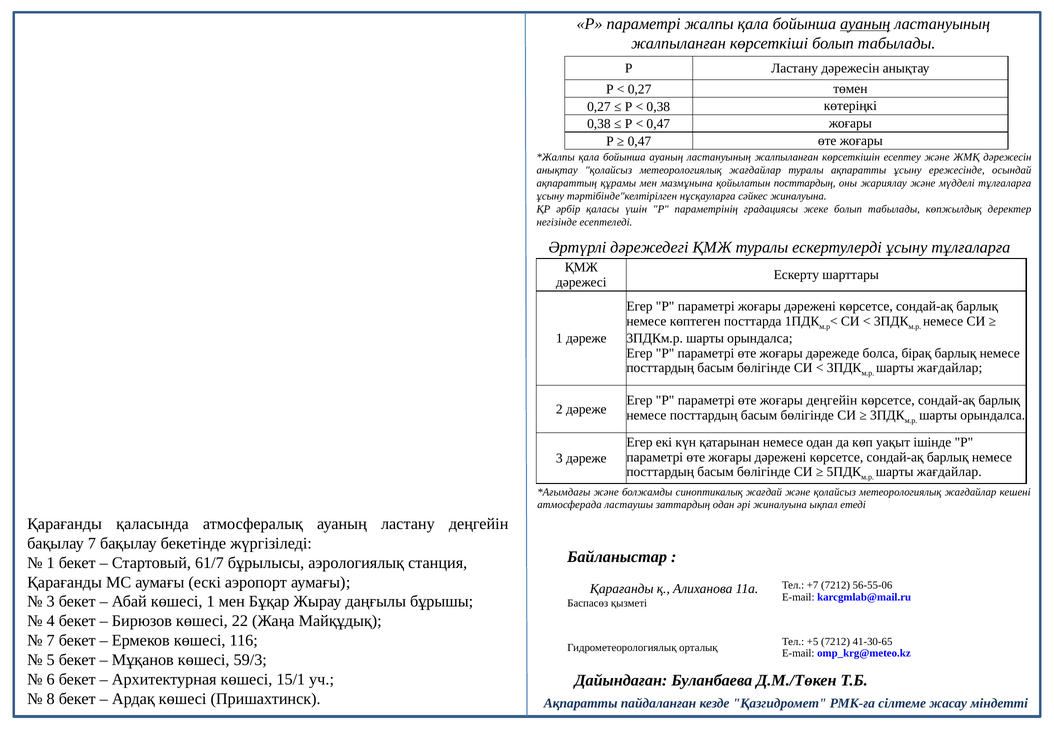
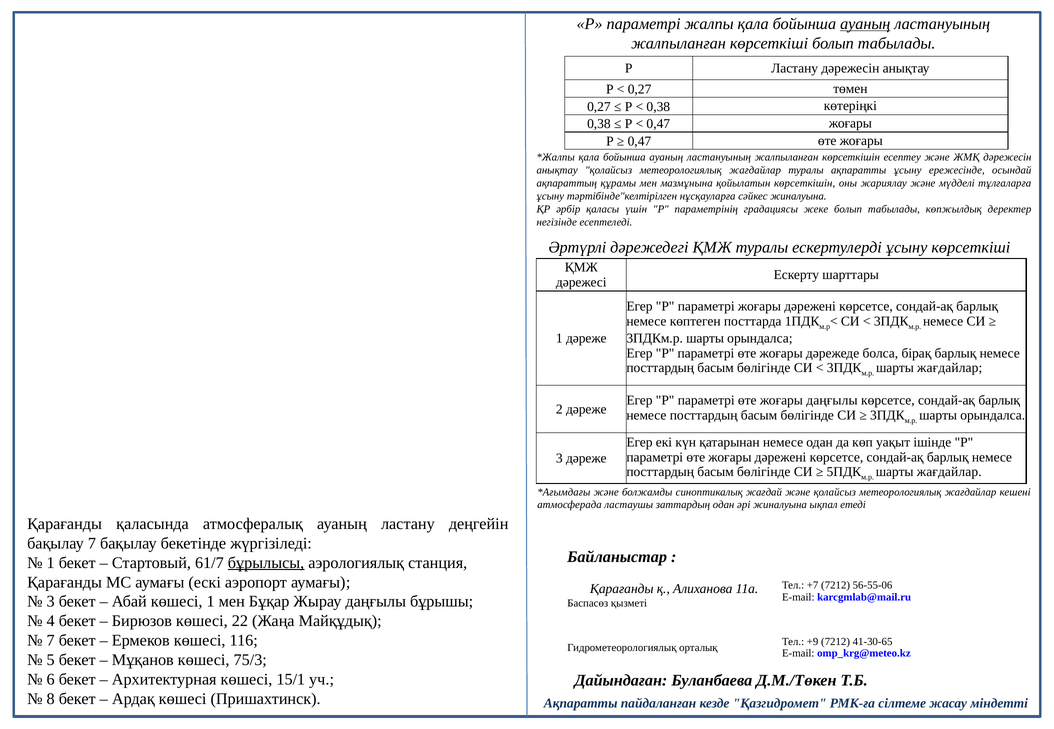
қойылатын посттардың: посттардың -> көрсеткішін (805, 183)
ұсыну тұлғаларға: тұлғаларға -> көрсеткіші (971, 248)
жоғары деңгейін: деңгейін -> даңғылы (832, 401)
бұрылысы underline: none -> present (266, 563)
+5: +5 -> +9 (813, 642)
59/3: 59/3 -> 75/3 (250, 661)
